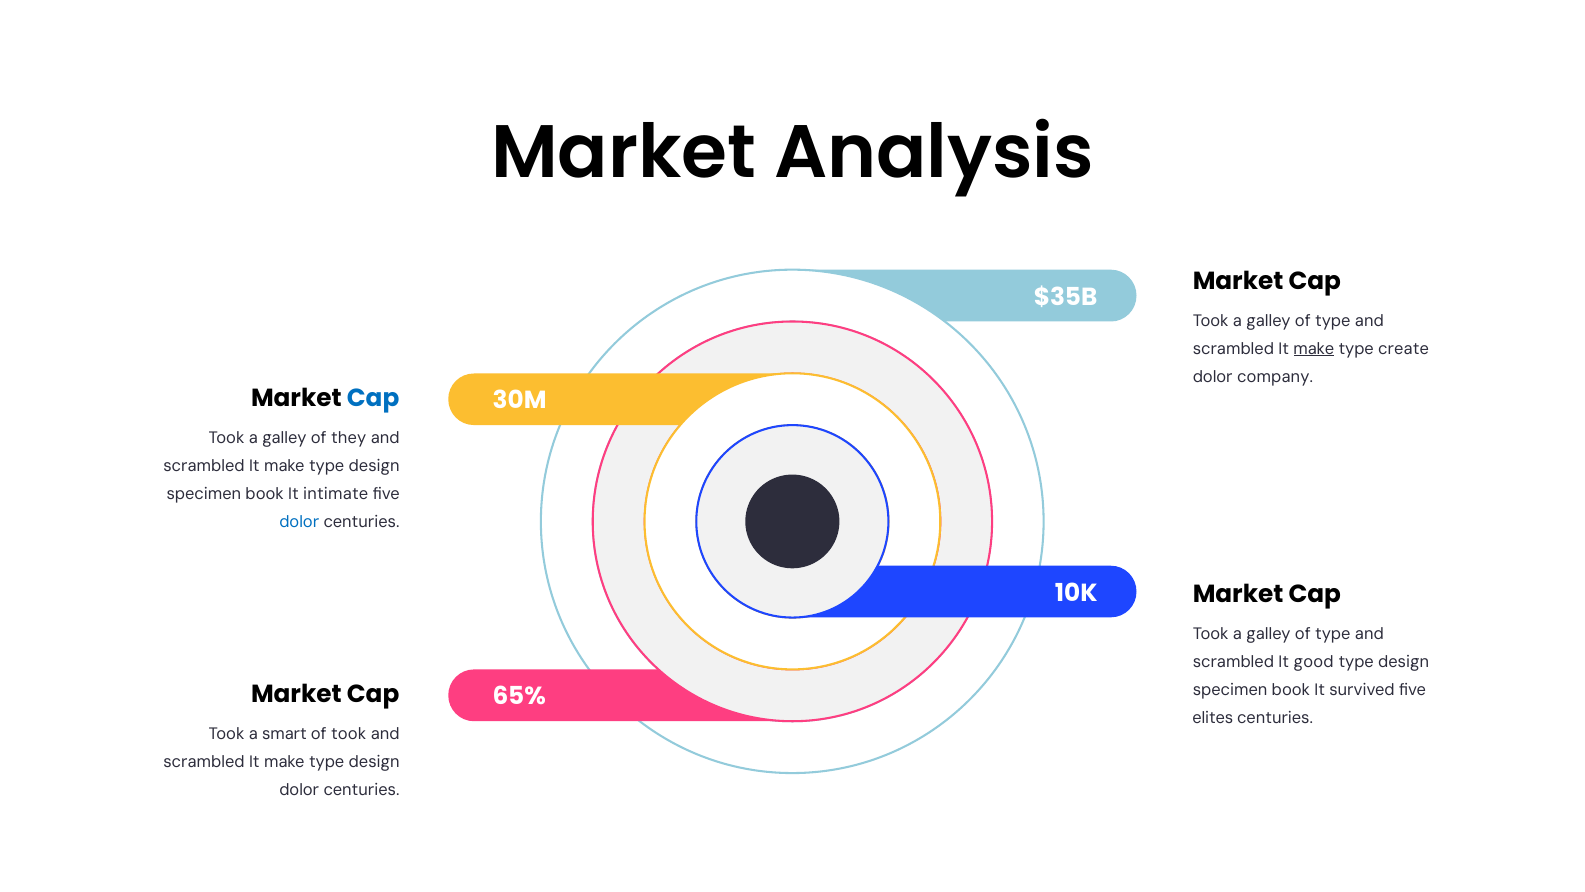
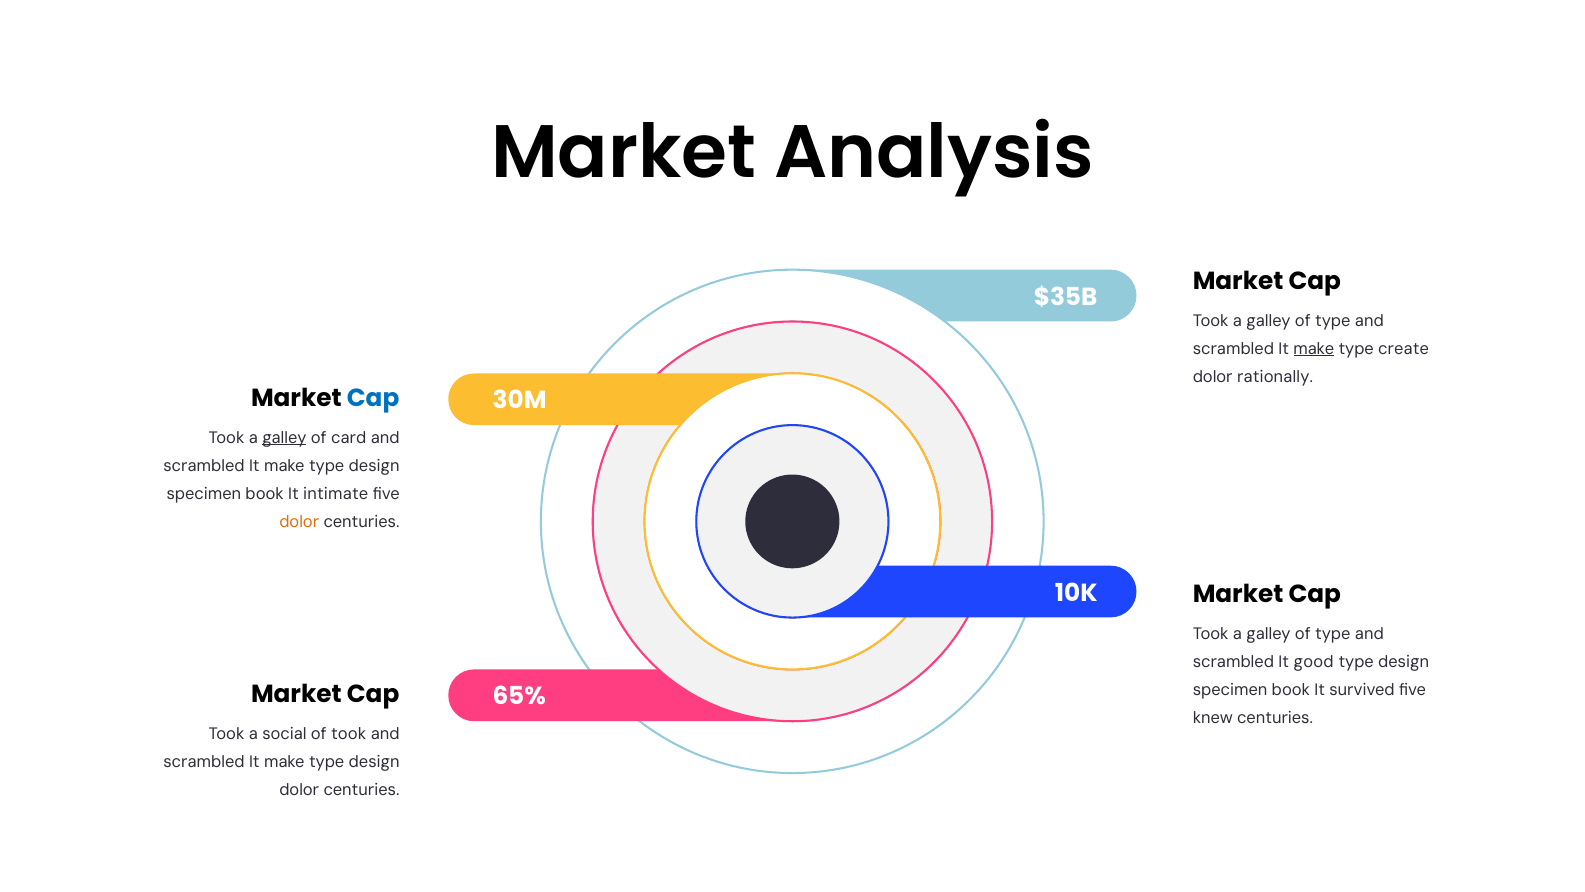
company: company -> rationally (1275, 377)
galley underline: none -> present (284, 438)
they: they -> card (349, 438)
dolor colour: blue -> orange (299, 522)
elites: elites -> knew (1213, 718)
smart: smart -> social (284, 734)
